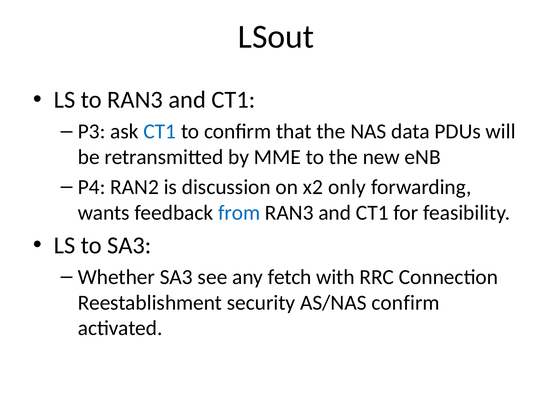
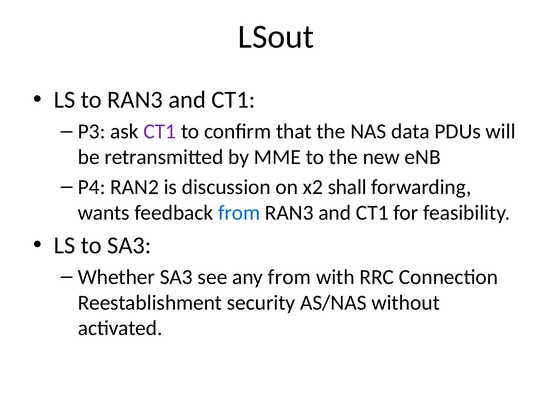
CT1 colour: blue -> purple (160, 132)
only: only -> shall (347, 187)
any fetch: fetch -> from (289, 277)
AS/NAS confirm: confirm -> without (406, 303)
